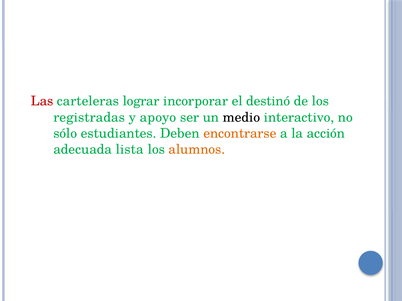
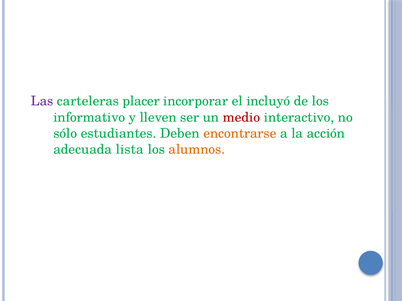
Las colour: red -> purple (42, 101)
lograr: lograr -> placer (141, 101)
destinó: destinó -> incluyó (268, 101)
registradas: registradas -> informativo (89, 117)
apoyo: apoyo -> lleven (158, 117)
medio colour: black -> red (242, 117)
